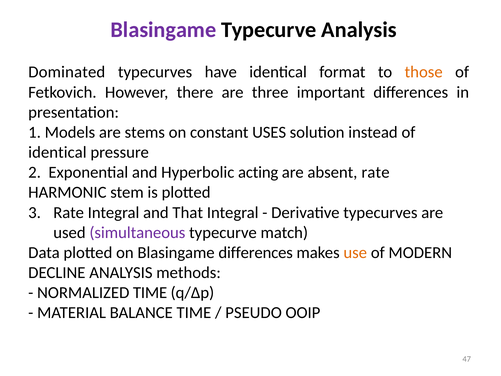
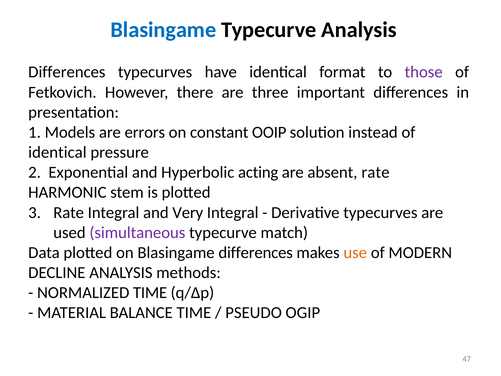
Blasingame colour: purple -> blue (163, 30)
Dominated: Dominated -> Differences (67, 72)
those colour: orange -> purple (424, 72)
stems: stems -> errors (145, 132)
USES: USES -> OOIP (269, 132)
That: That -> Very (188, 212)
OOIP: OOIP -> OGIP (303, 313)
